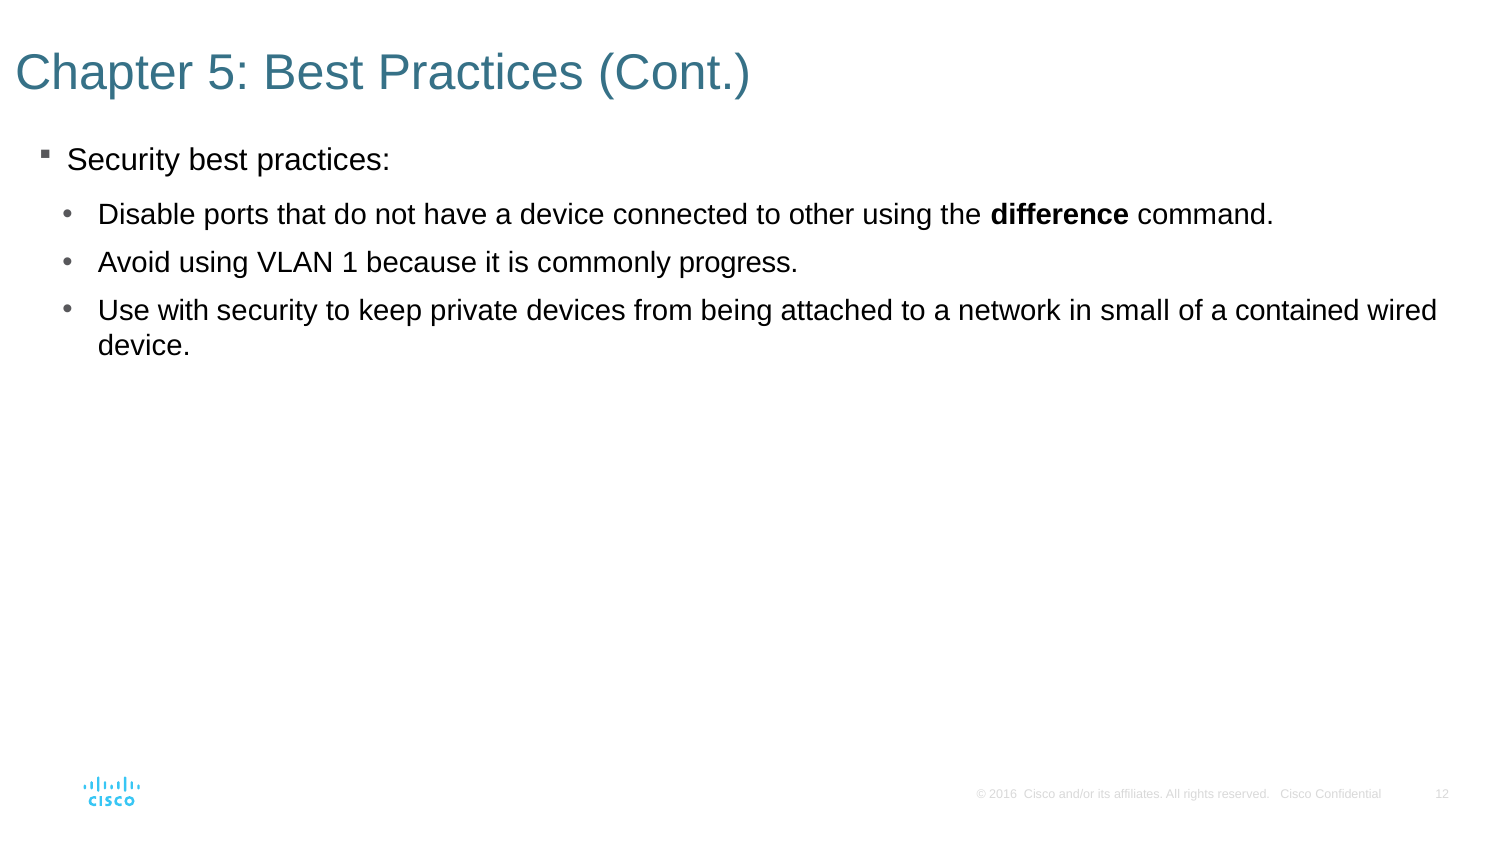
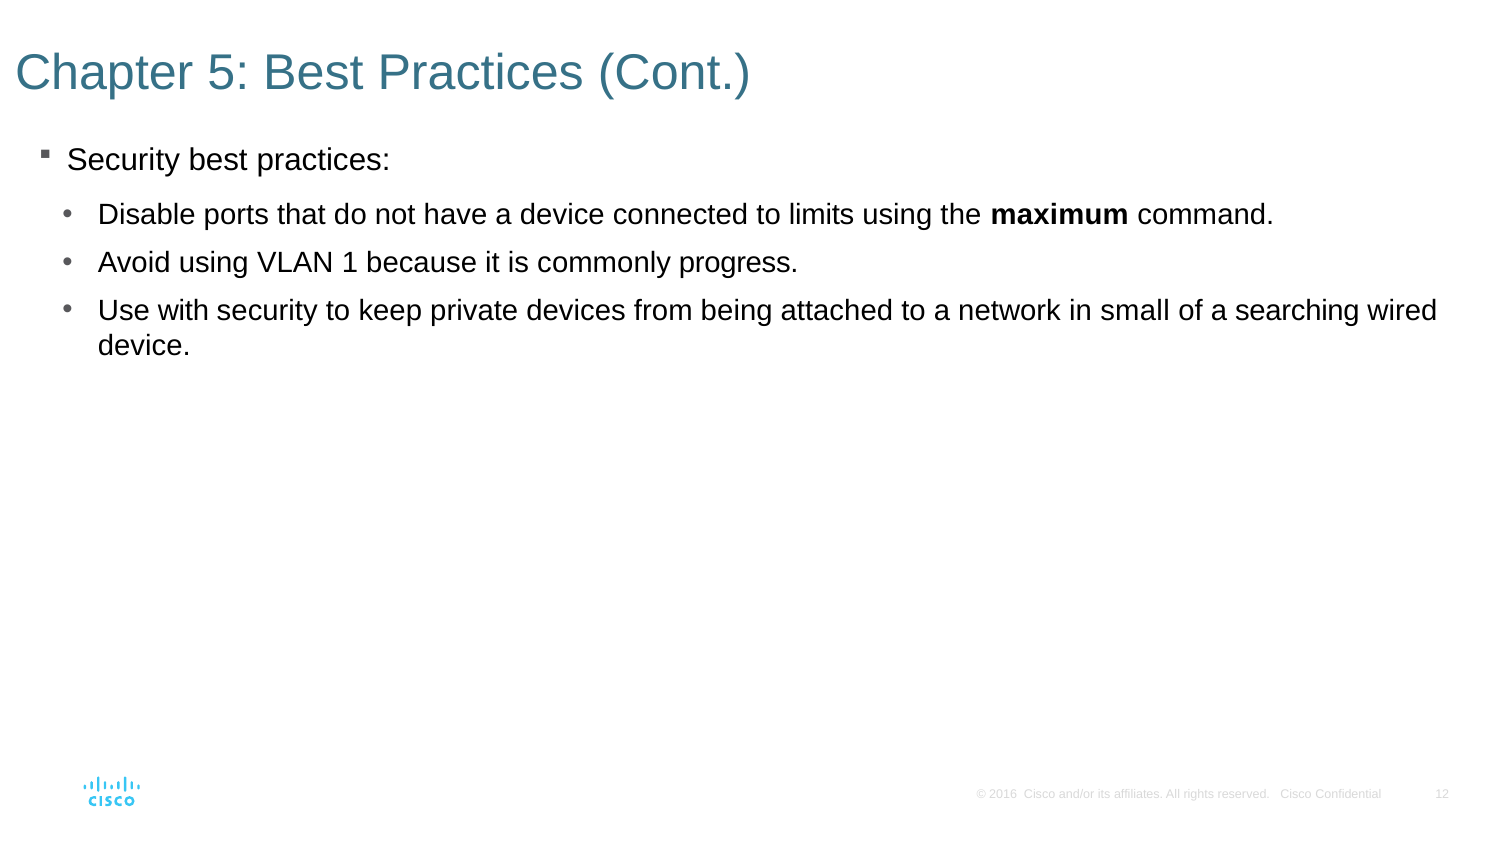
other: other -> limits (822, 215)
difference: difference -> maximum (1060, 215)
contained: contained -> searching (1297, 311)
